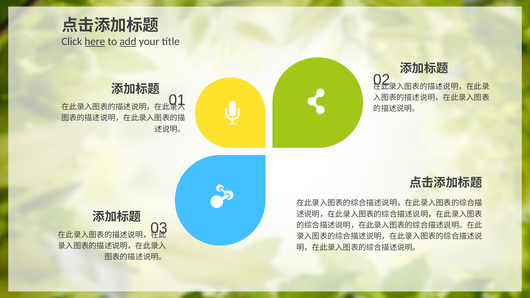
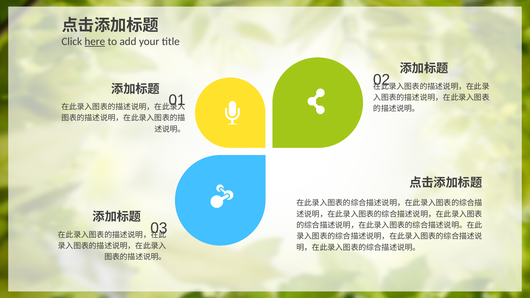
add underline: present -> none (128, 42)
